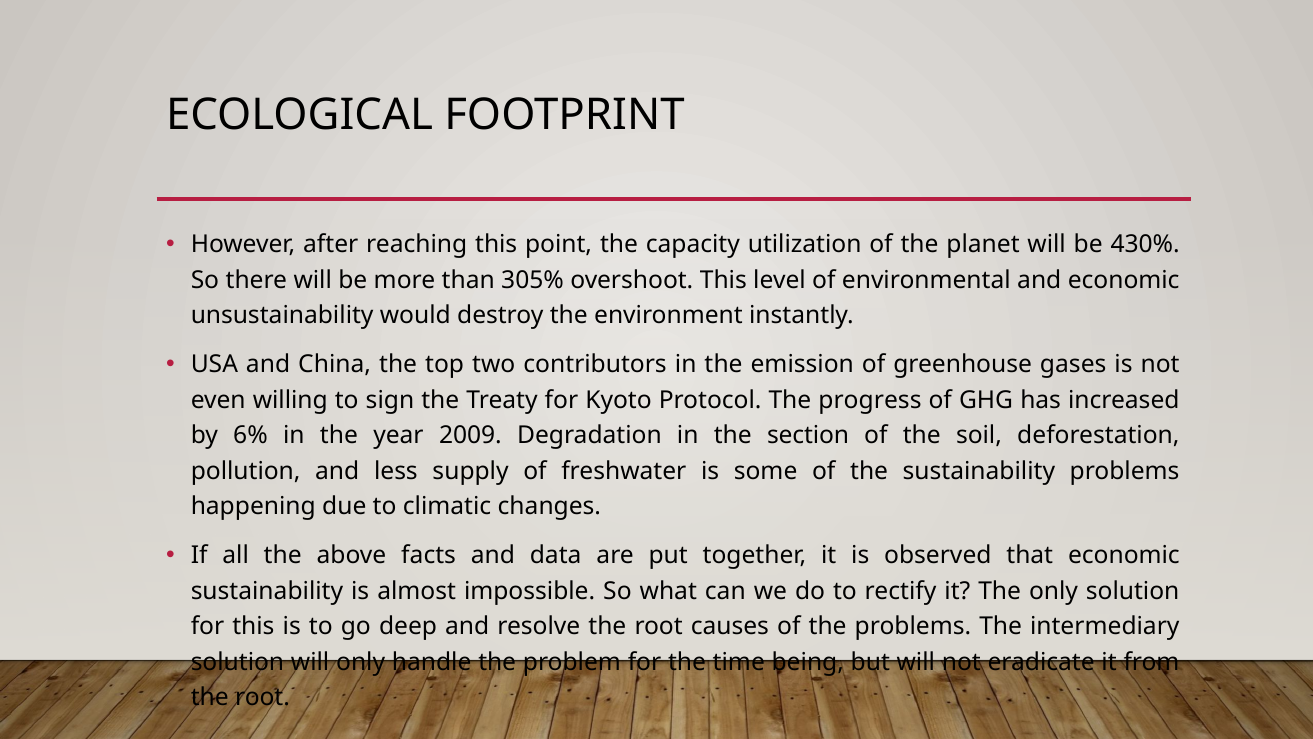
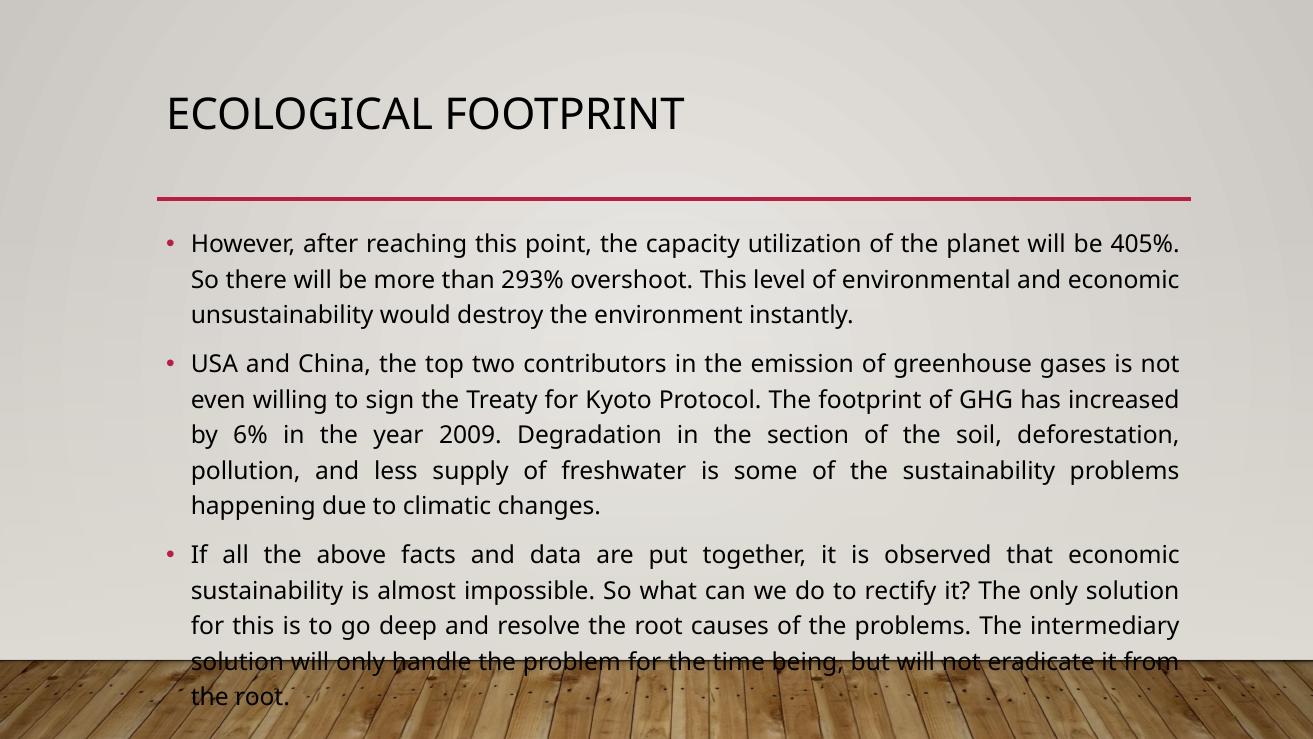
430%: 430% -> 405% (1145, 244)
305%: 305% -> 293% (533, 280)
The progress: progress -> footprint (870, 400)
